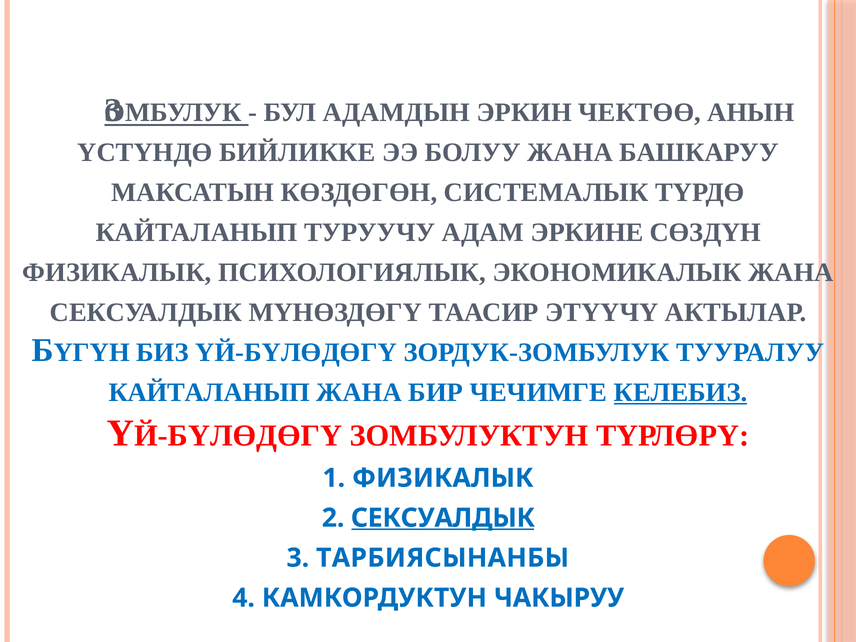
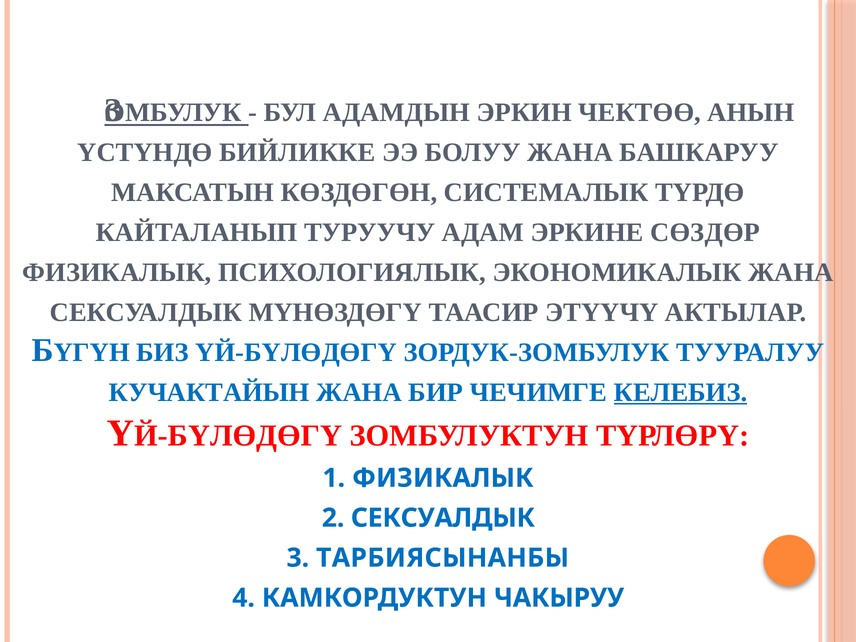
СӨЗДҮН: СӨЗДҮН -> СӨЗДӨР (705, 232)
КАЙТАЛАНЫП: КАЙТАЛАНЫП -> КУЧАКТАЙЫН (209, 392)
СЕКСУАЛДЫК underline: present -> none (443, 518)
